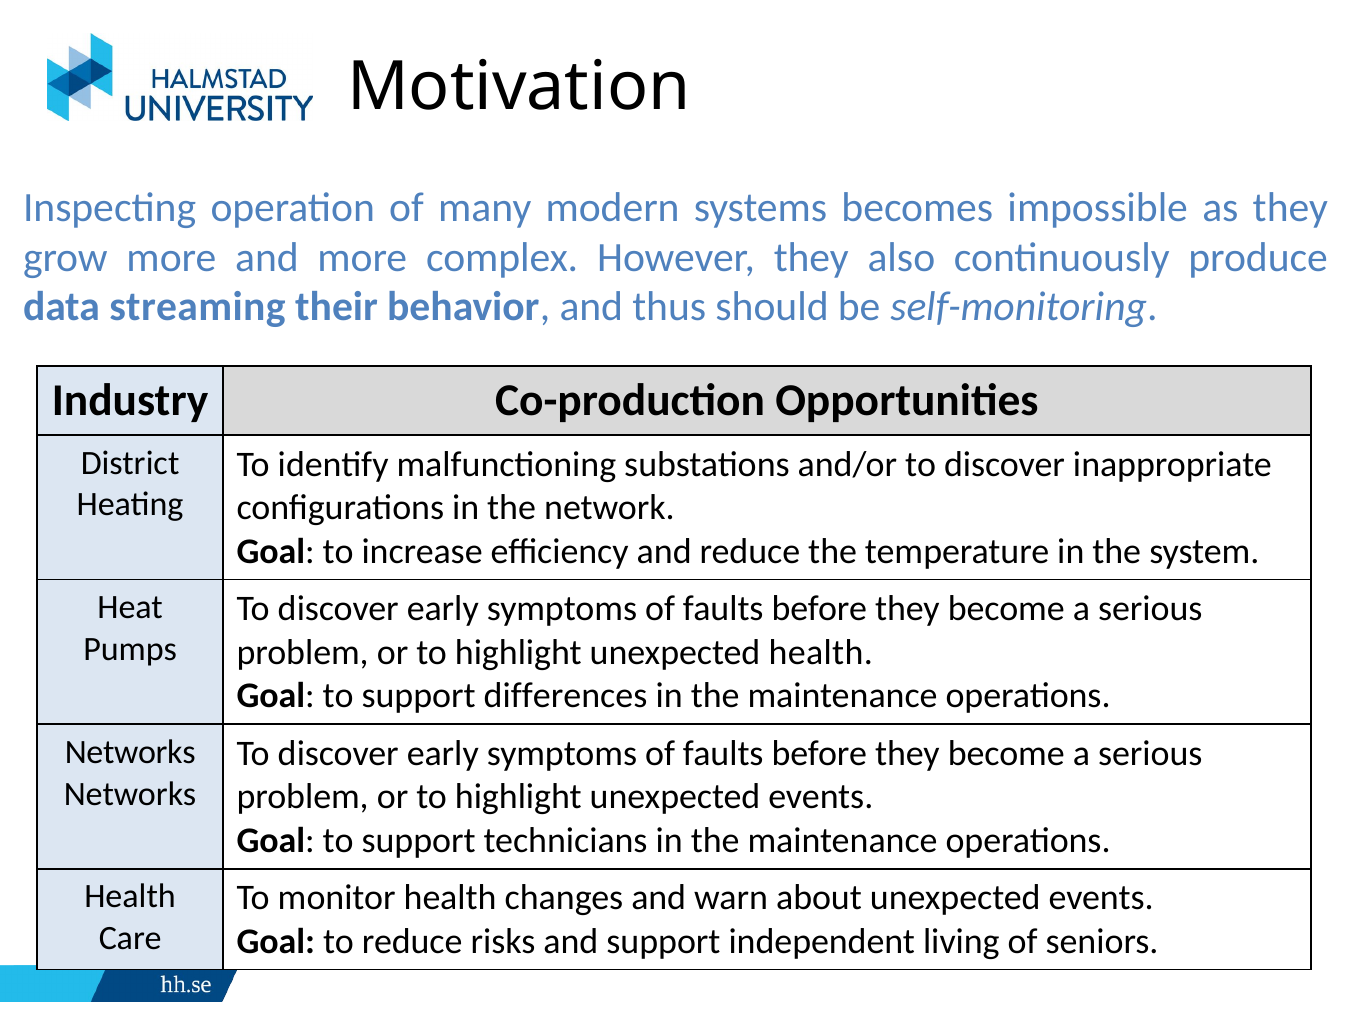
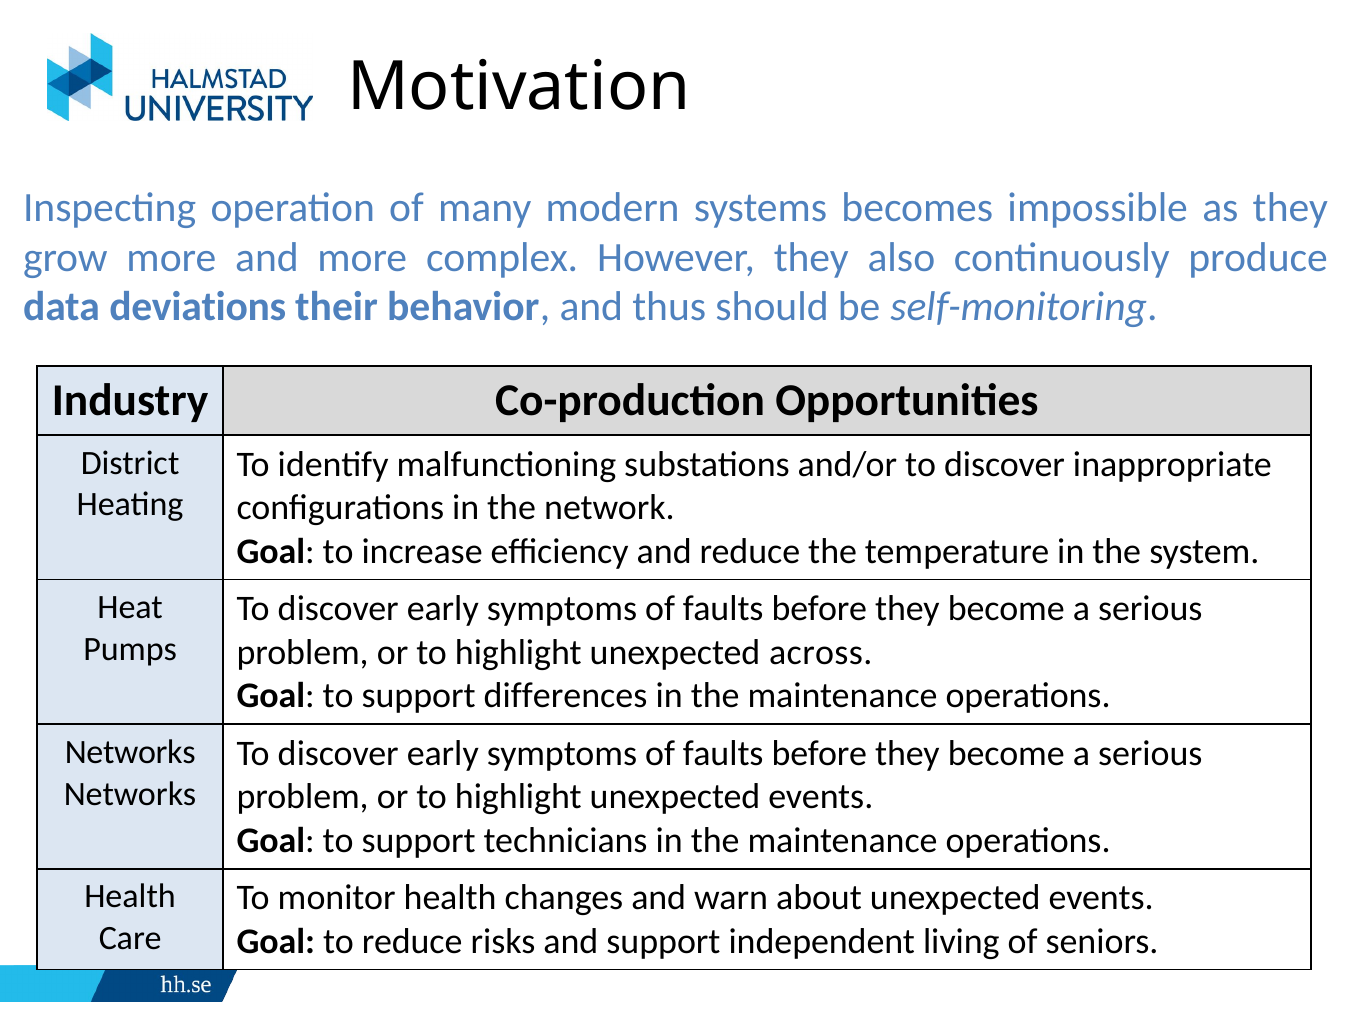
streaming: streaming -> deviations (198, 307)
unexpected health: health -> across (821, 652)
